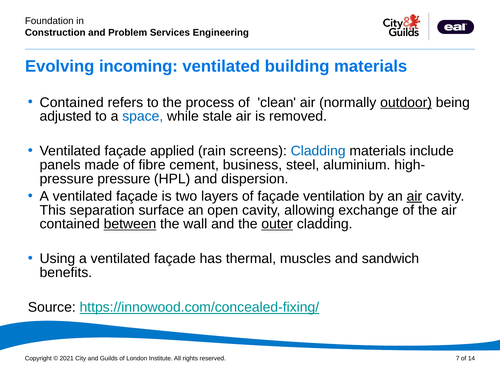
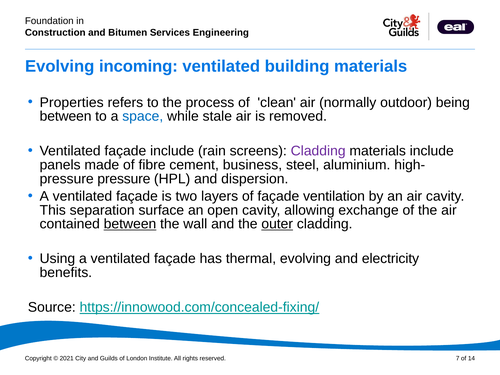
Problem: Problem -> Bitumen (128, 32)
Contained: Contained -> Properties (72, 102)
outdoor underline: present -> none (406, 102)
adjusted: adjusted -> between (66, 116)
façade applied: applied -> include (172, 151)
Cladding colour: blue -> purple (318, 151)
air underline: present -> none (414, 196)
thermal muscles: muscles -> evolving (305, 259)
sandwich: sandwich -> electricity (390, 259)
